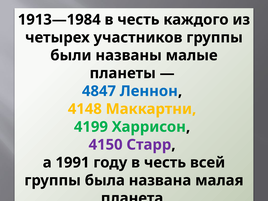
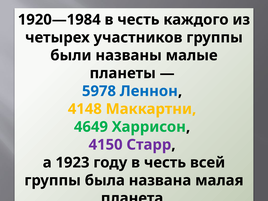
1913—1984: 1913—1984 -> 1920—1984 (59, 20)
4847: 4847 -> 5978 (99, 91)
4199: 4199 -> 4649 (91, 127)
1991: 1991 -> 1923 (72, 163)
